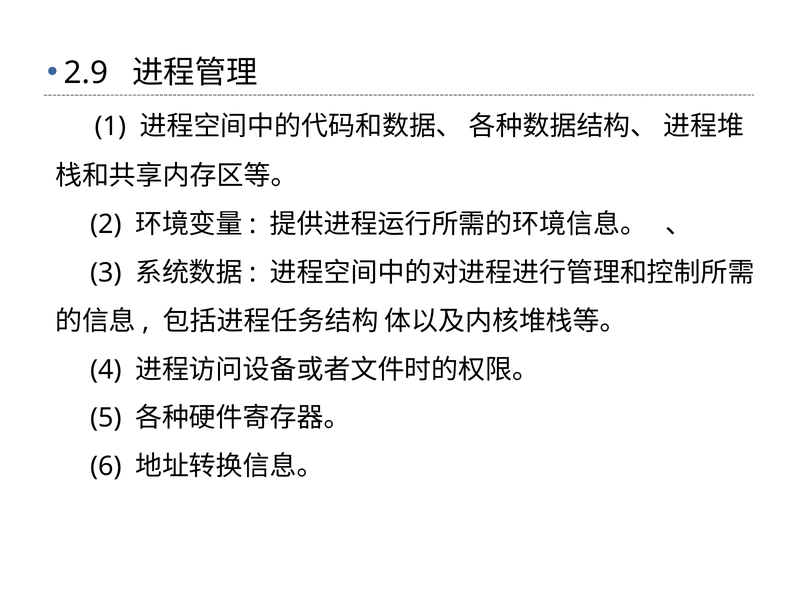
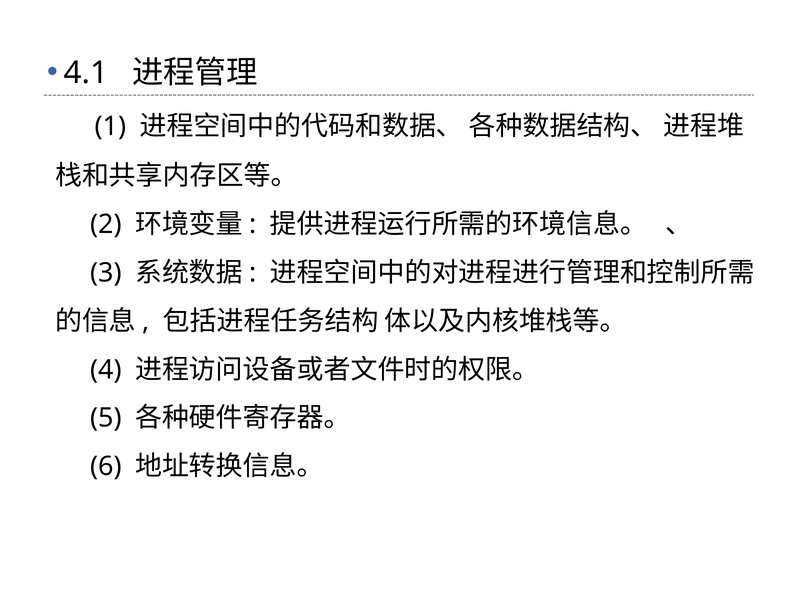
2.9: 2.9 -> 4.1 (86, 73)
